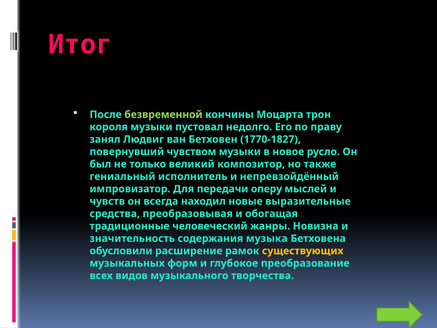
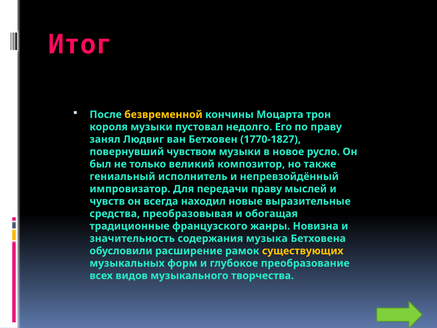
безвременной colour: light green -> yellow (163, 114)
передачи оперу: оперу -> праву (266, 189)
человеческий: человеческий -> французского (210, 226)
